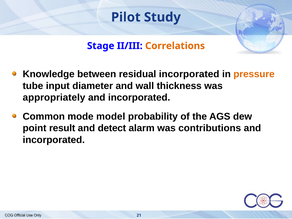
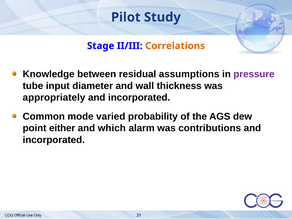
residual incorporated: incorporated -> assumptions (189, 74)
pressure colour: orange -> purple (254, 74)
model: model -> varied (111, 116)
result: result -> either (62, 128)
detect: detect -> which (112, 128)
